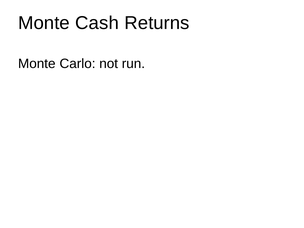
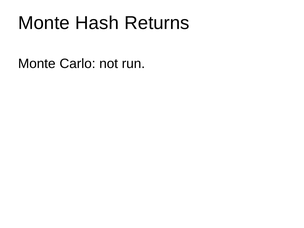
Cash: Cash -> Hash (97, 23)
